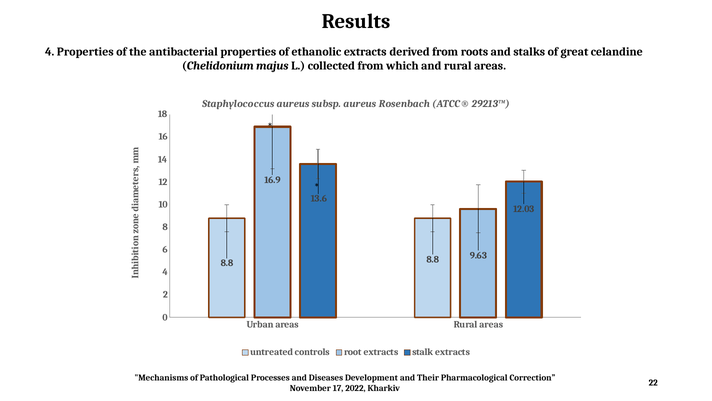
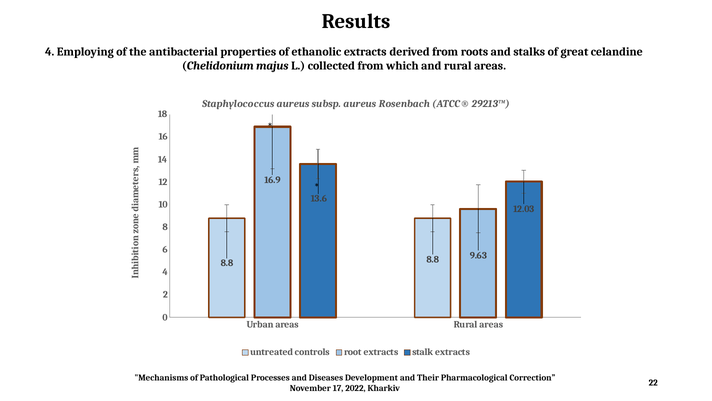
4 Properties: Properties -> Employing (85, 52)
